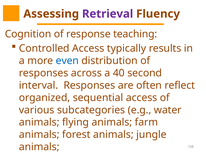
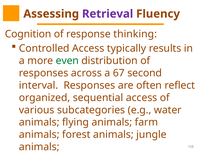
teaching: teaching -> thinking (135, 34)
even colour: blue -> green (67, 61)
40: 40 -> 67 (119, 73)
